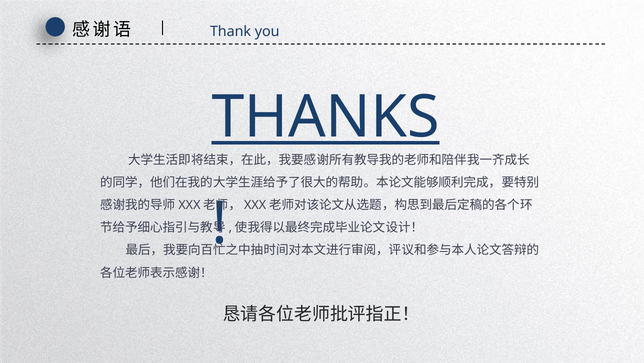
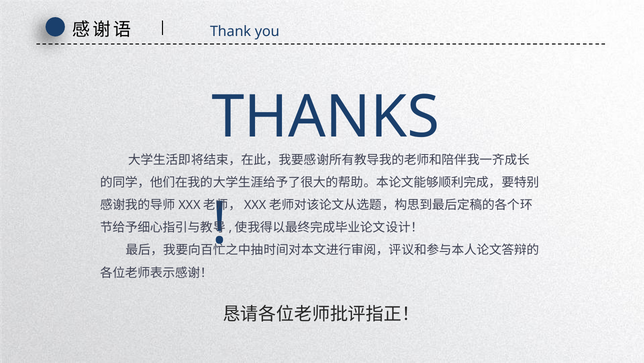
THANKS underline: present -> none (326, 117)
